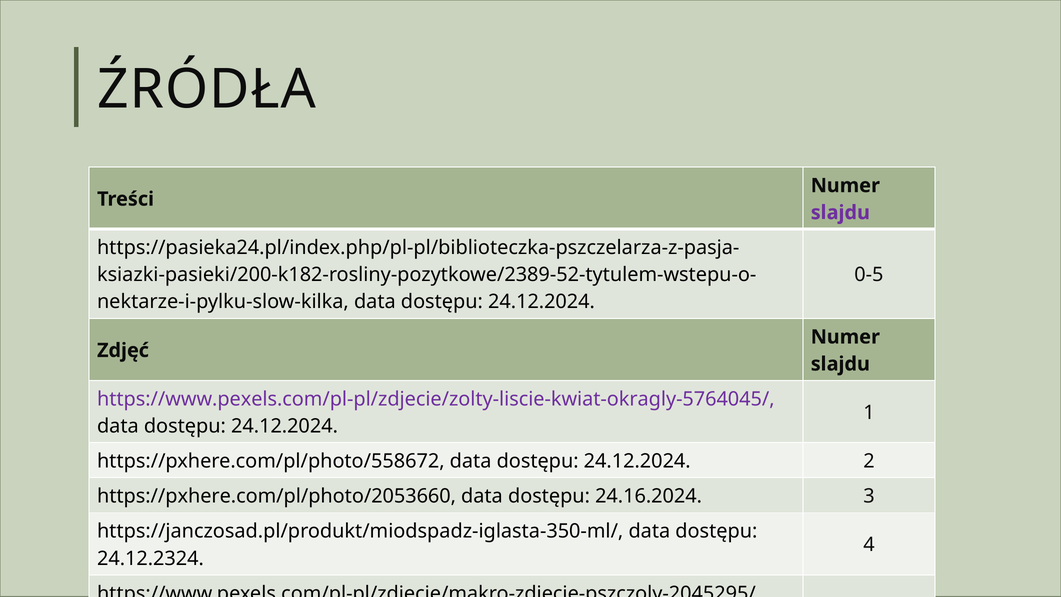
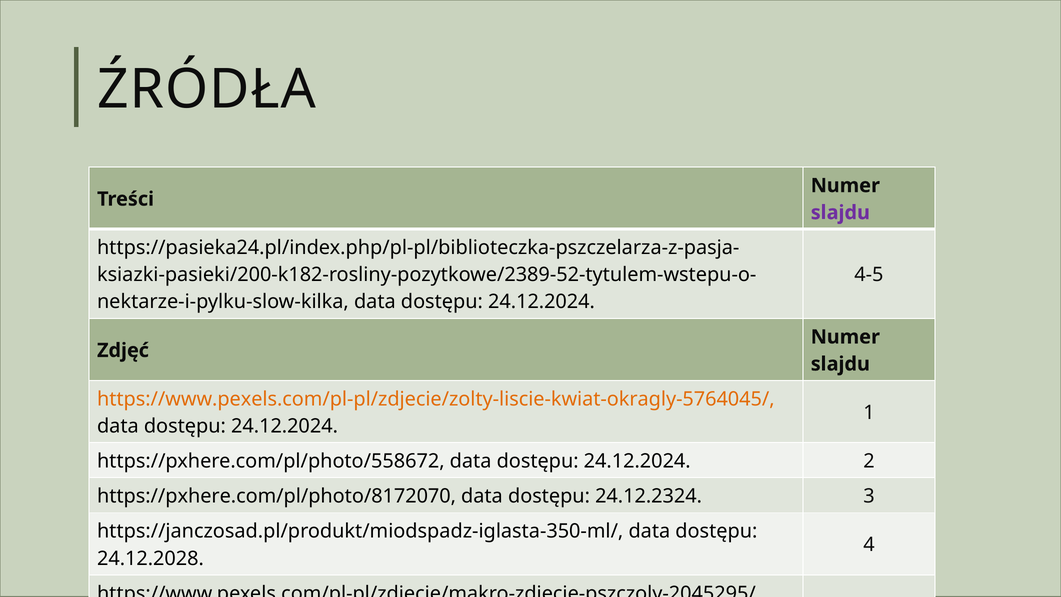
0-5: 0-5 -> 4-5 (869, 275)
https://www.pexels.com/pl-pl/zdjecie/zolty-liscie-kwiat-okragly-5764045/ colour: purple -> orange (436, 399)
https://pxhere.com/pl/photo/2053660: https://pxhere.com/pl/photo/2053660 -> https://pxhere.com/pl/photo/8172070 (277, 496)
24.16.2024: 24.16.2024 -> 24.12.2324 (649, 496)
24.12.2324: 24.12.2324 -> 24.12.2028 (150, 558)
